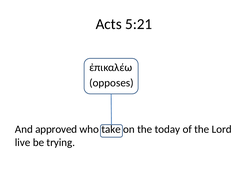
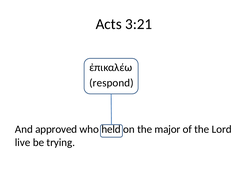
5:21: 5:21 -> 3:21 (139, 24)
opposes: opposes -> respond (111, 83)
take: take -> held (111, 129)
today: today -> major (167, 129)
